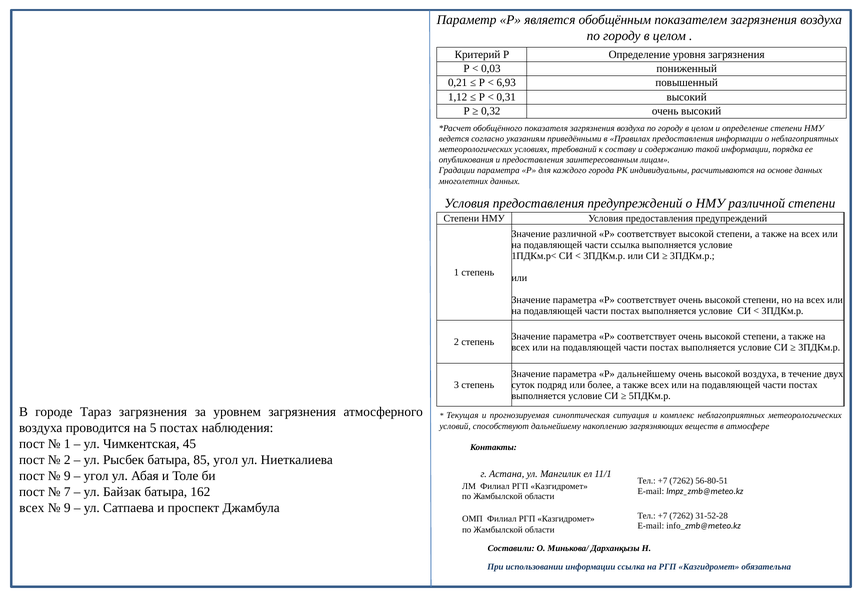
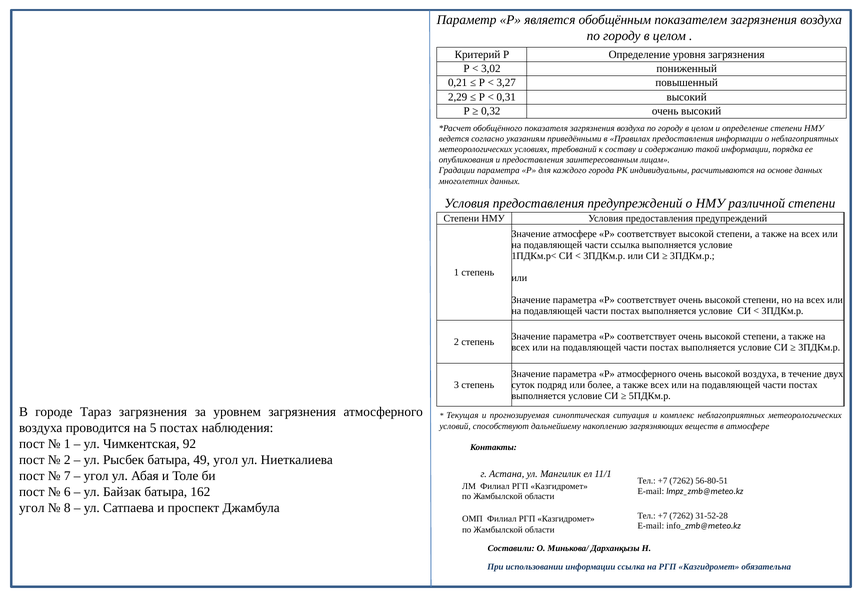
0,03: 0,03 -> 3,02 (491, 69)
6,93: 6,93 -> 3,27 (506, 83)
1,12: 1,12 -> 2,29 (458, 97)
Значение различной: различной -> атмосфере (575, 234)
Р дальнейшему: дальнейшему -> атмосферного (647, 374)
45: 45 -> 92 (189, 444)
85: 85 -> 49 (202, 460)
9: 9 -> 7 (67, 476)
7: 7 -> 6 (67, 492)
всех: всех -> угол (32, 507)
9: 9 -> 8 (67, 507)
